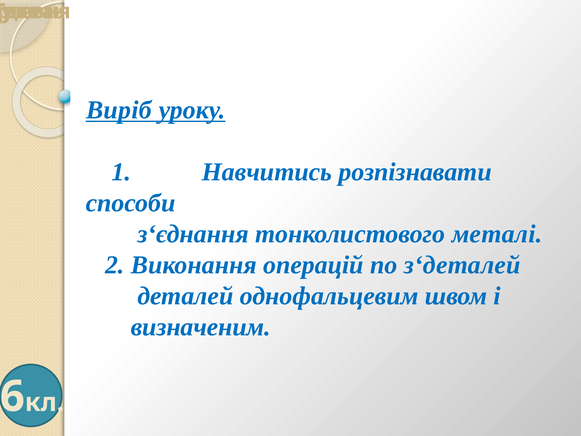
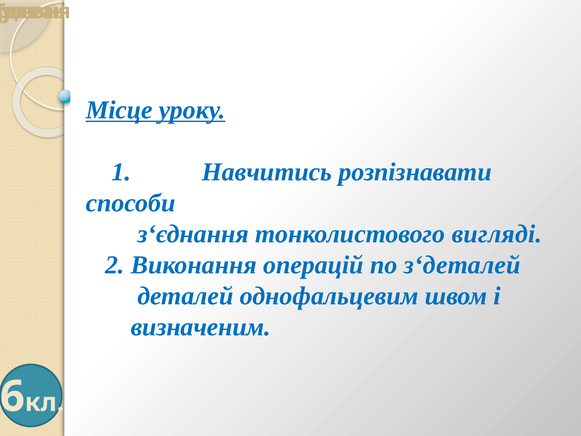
Виріб: Виріб -> Місце (119, 110)
металі: металі -> вигляді (497, 234)
